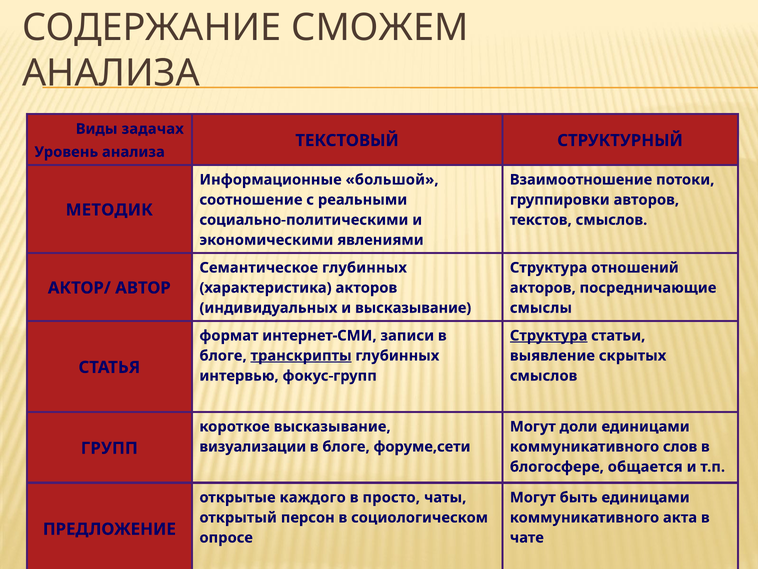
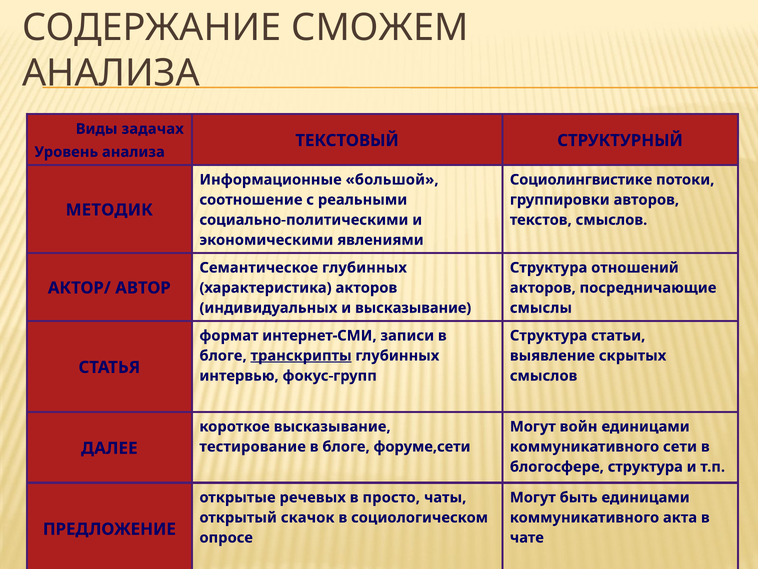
Взаимоотношение: Взаимоотношение -> Социолингвистике (581, 180)
Структура underline: present -> none (549, 335)
доли: доли -> войн (579, 426)
визуализации: визуализации -> тестирование (253, 446)
слов: слов -> сети (680, 446)
ГРУПП: ГРУПП -> ДАЛЕЕ (109, 448)
блогосфере общается: общается -> структура (645, 466)
открытые каждого: каждого -> речевых (313, 497)
персон: персон -> скачок (308, 517)
